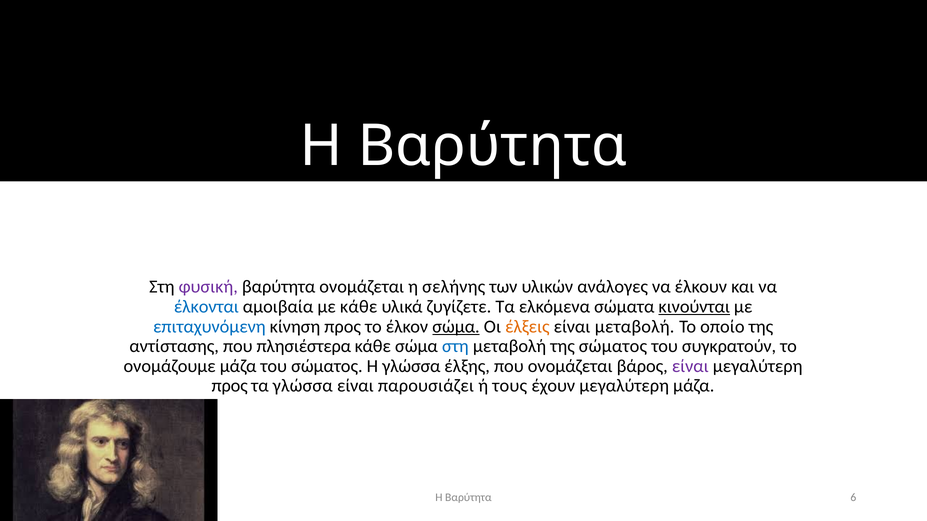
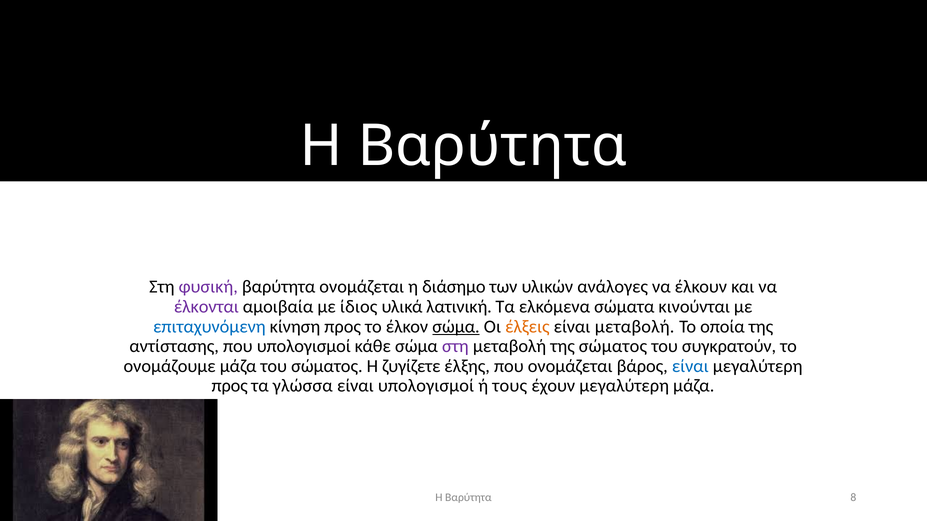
σελήνης: σελήνης -> διάσημο (454, 287)
έλκονται colour: blue -> purple (206, 307)
με κάθε: κάθε -> ίδιος (359, 307)
ζυγίζετε: ζυγίζετε -> λατινική (459, 307)
κινούνται underline: present -> none (694, 307)
οποίο: οποίο -> οποία (722, 327)
που πλησιέστερα: πλησιέστερα -> υπολογισμοί (304, 347)
στη colour: blue -> purple (455, 347)
Η γλώσσα: γλώσσα -> ζυγίζετε (411, 366)
είναι colour: purple -> blue (690, 366)
είναι παρουσιάζει: παρουσιάζει -> υπολογισμοί (426, 386)
6: 6 -> 8 (853, 498)
